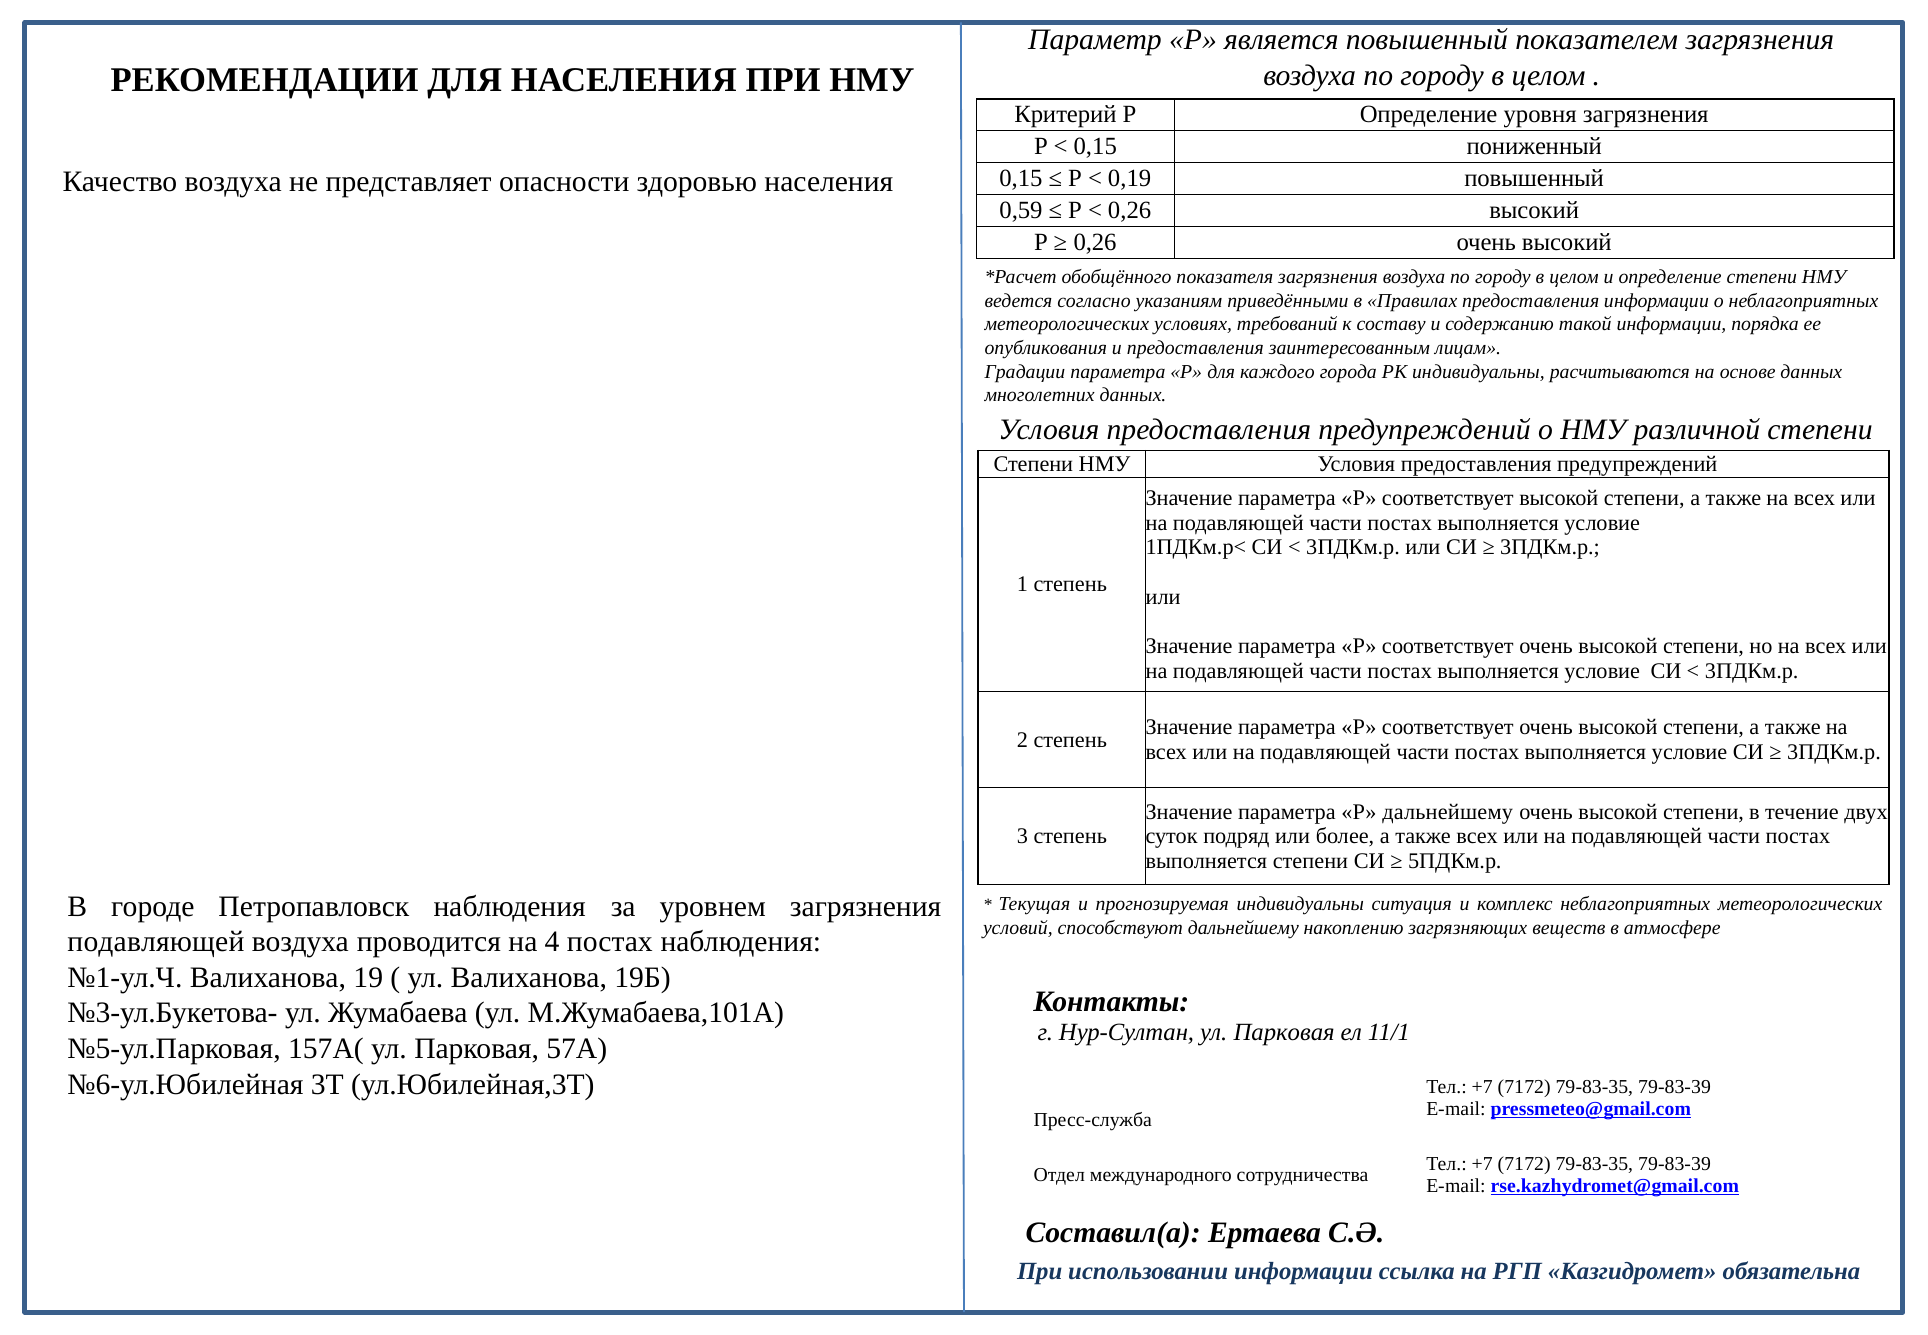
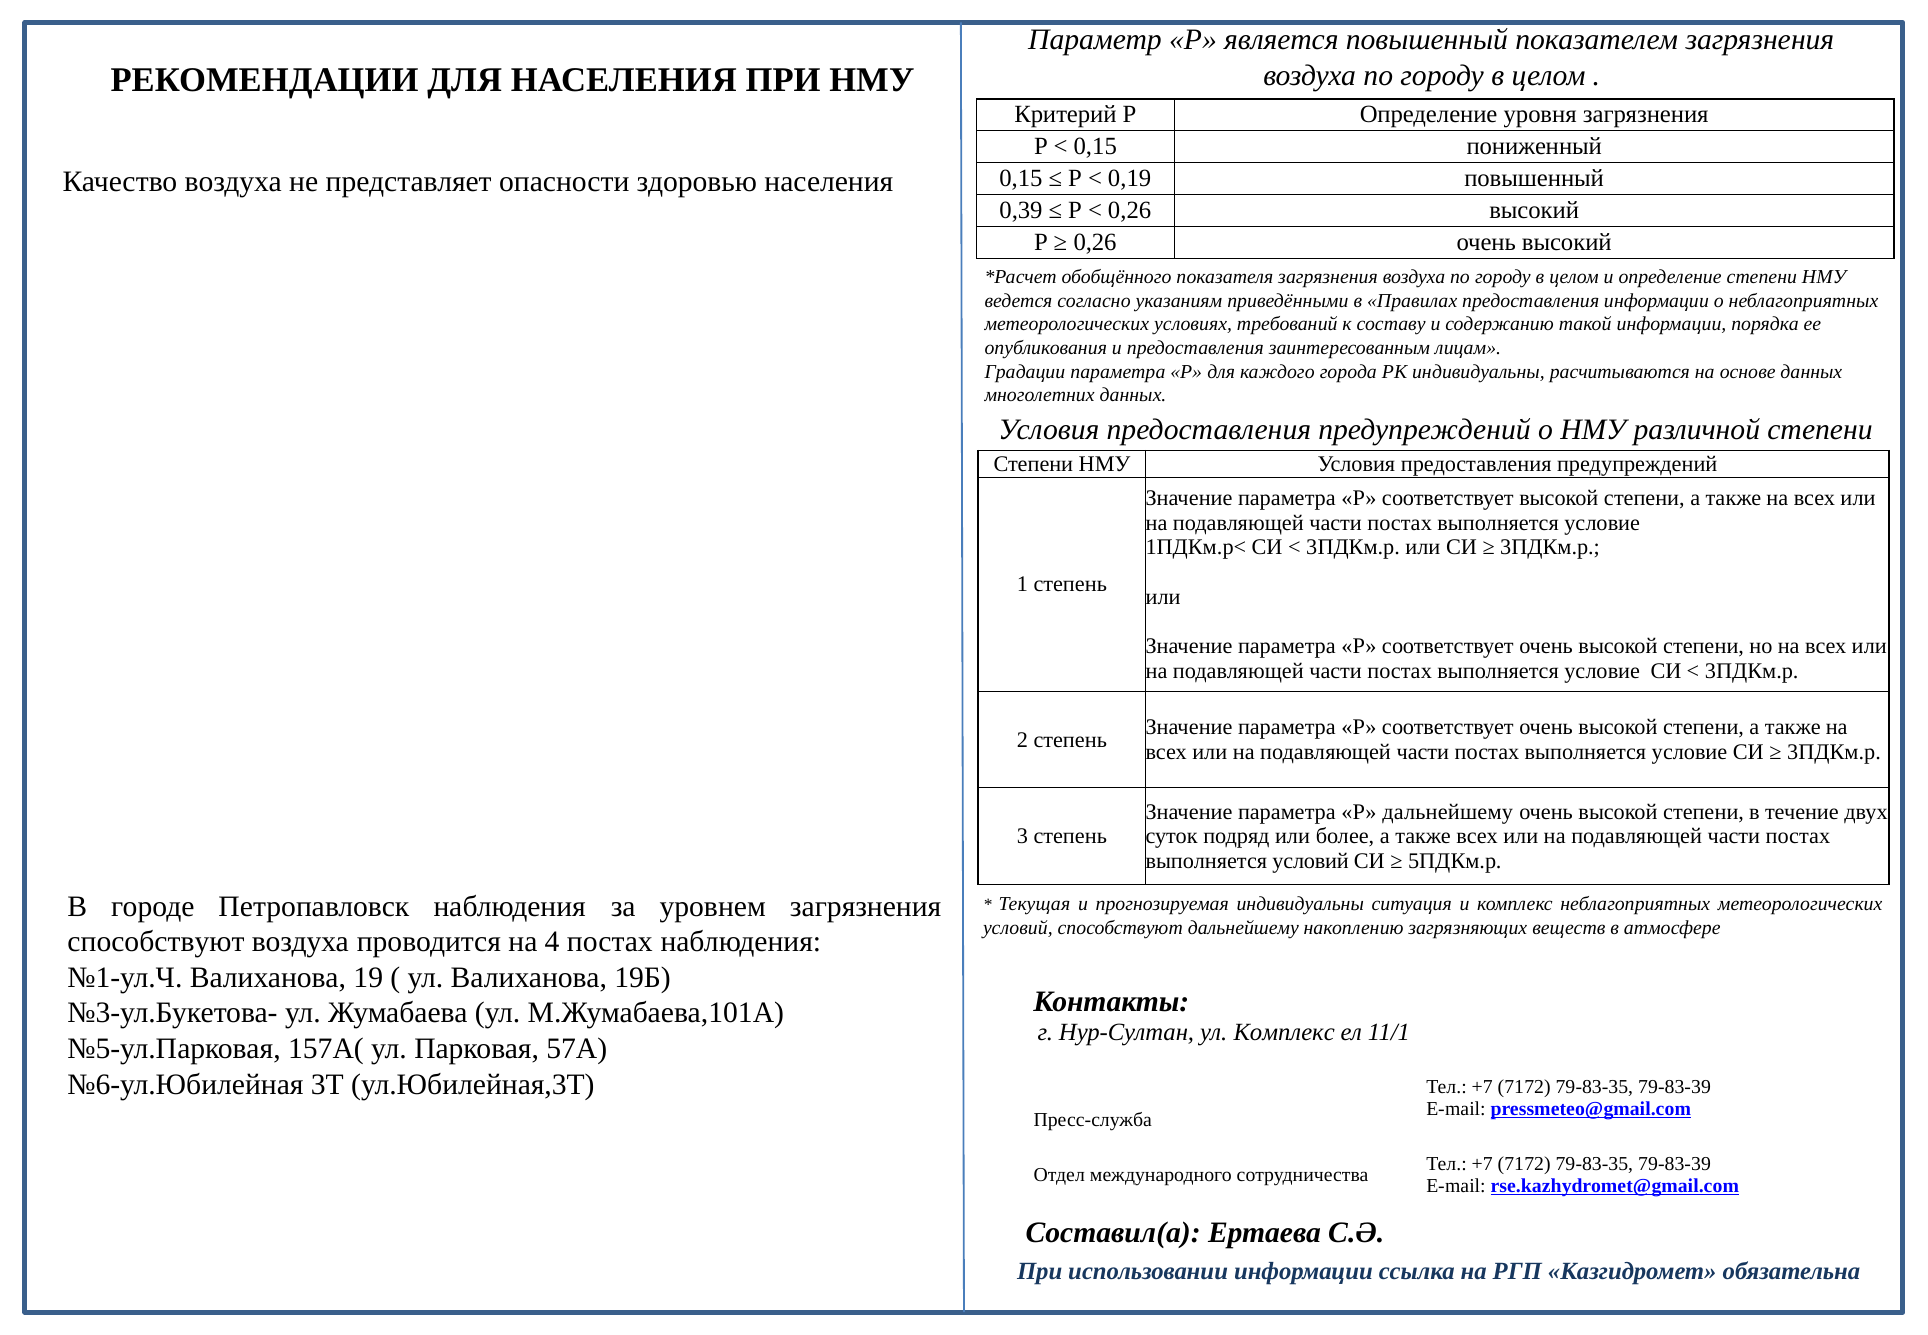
0,59: 0,59 -> 0,39 (1021, 210)
выполняется степени: степени -> условий (1311, 861)
подавляющей: подавляющей -> способствуют (156, 942)
Нур-Султан ул Парковая: Парковая -> Комплекс (1284, 1032)
